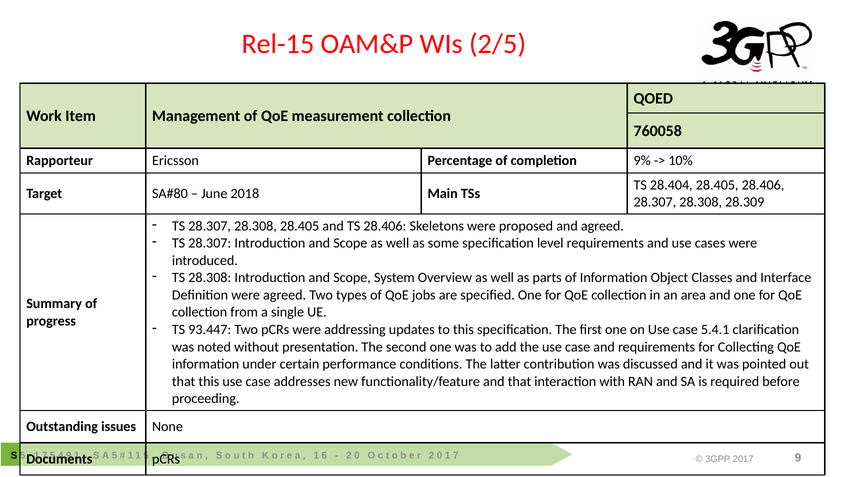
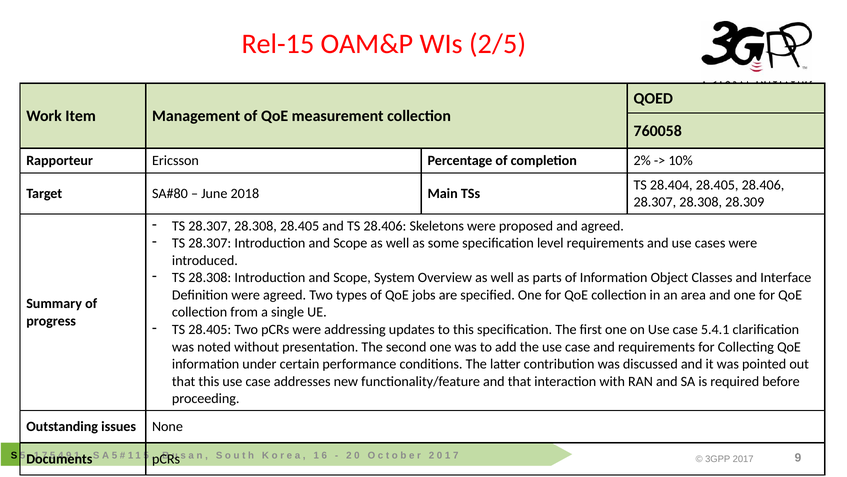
9%: 9% -> 2% (642, 161)
TS 93.447: 93.447 -> 28.405 (210, 329)
